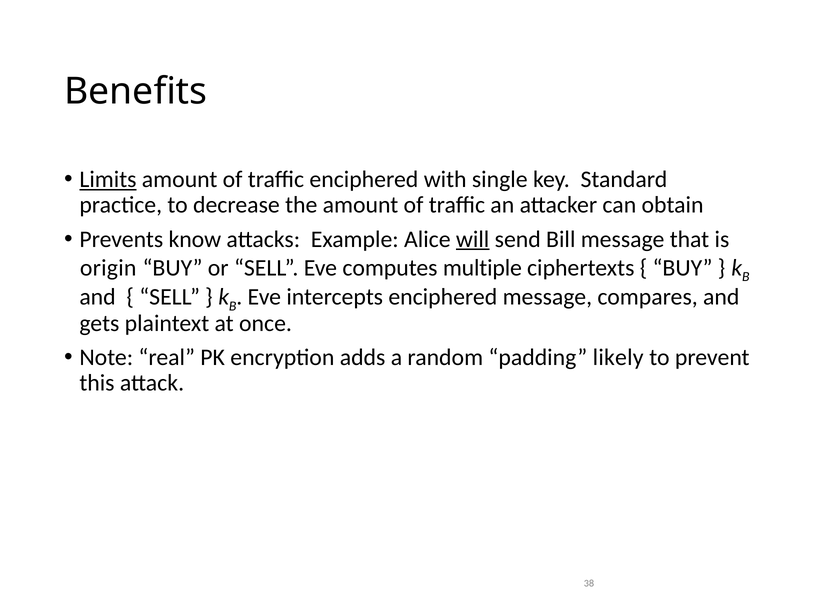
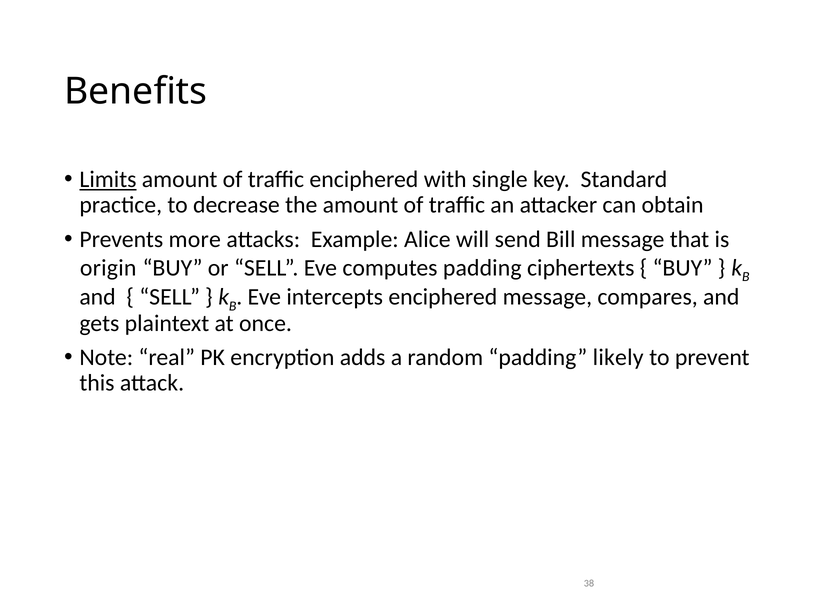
know: know -> more (195, 239)
will underline: present -> none (473, 239)
computes multiple: multiple -> padding (482, 268)
